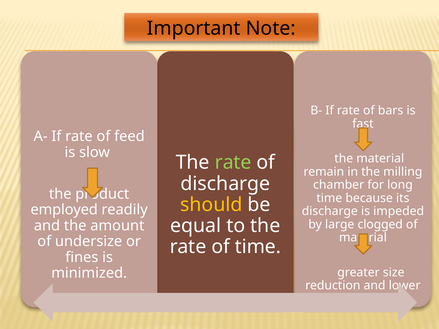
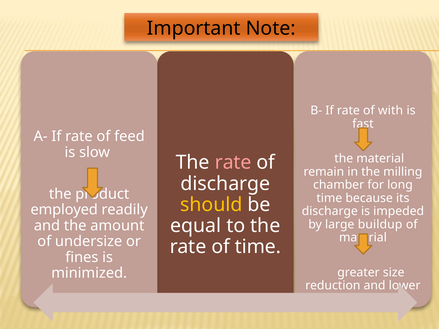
bars: bars -> with (391, 111)
rate colour: light green -> pink (233, 163)
clogged: clogged -> buildup (380, 225)
